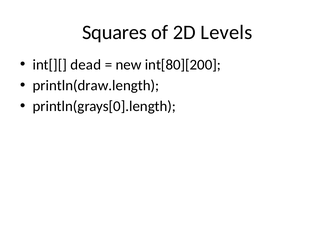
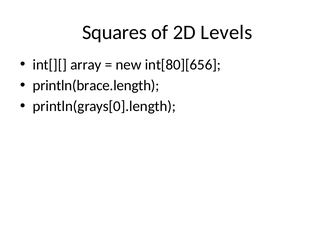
dead: dead -> array (86, 65)
int[80][200: int[80][200 -> int[80][656 (183, 65)
println(draw.length: println(draw.length -> println(brace.length (96, 86)
